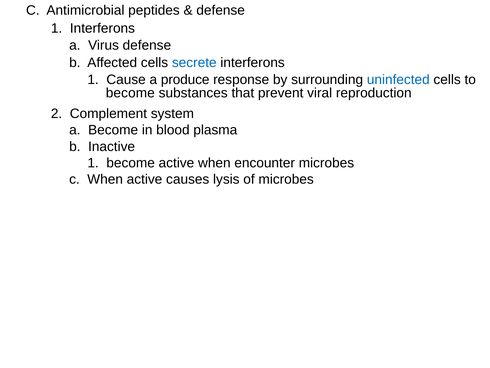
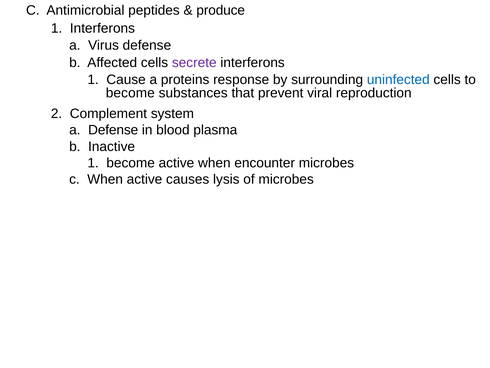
defense: defense -> produce (221, 10)
secrete colour: blue -> purple (194, 62)
produce: produce -> proteins (185, 80)
a Become: Become -> Defense (113, 130)
